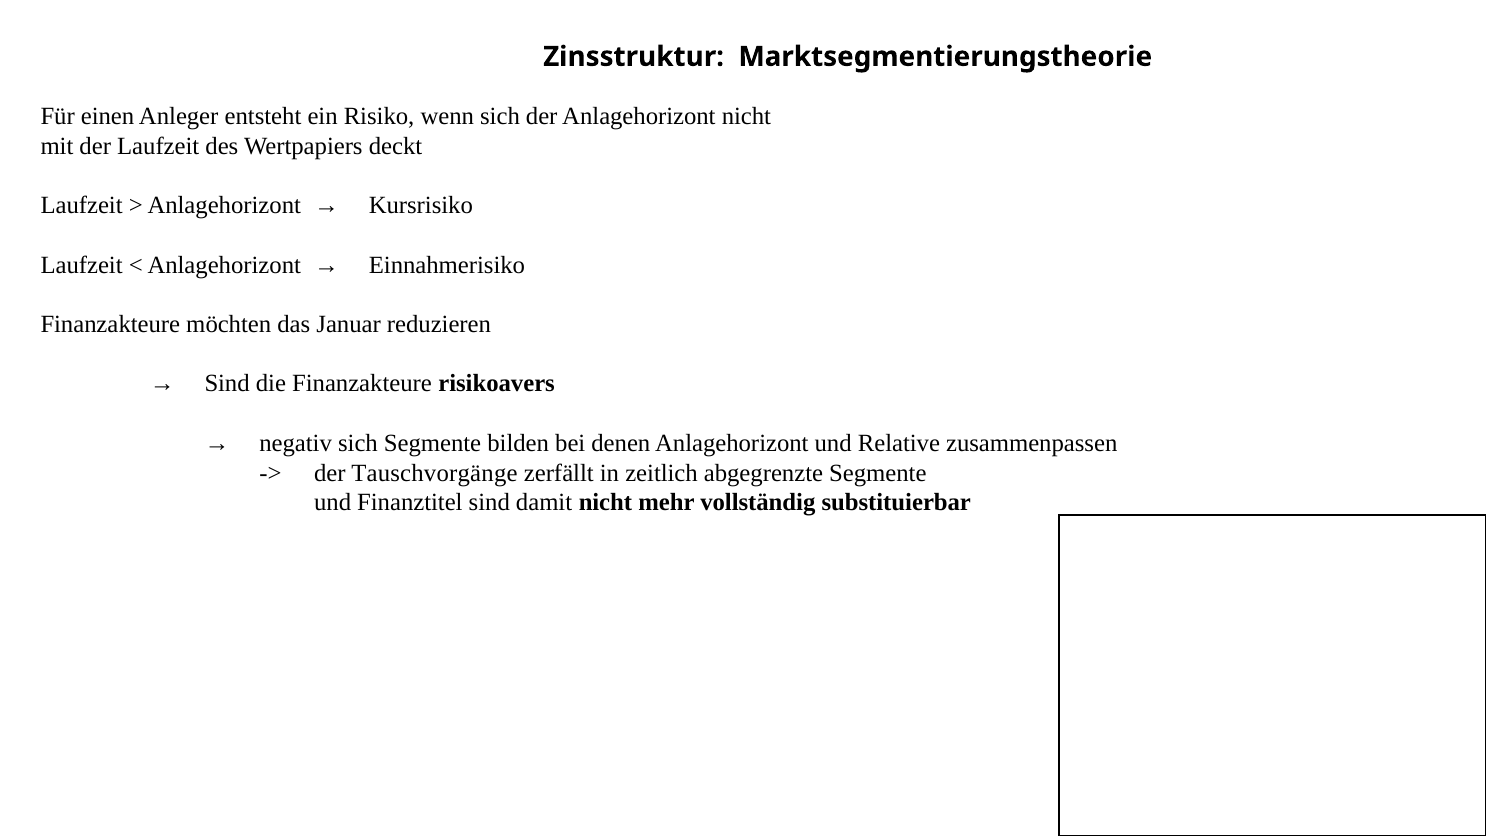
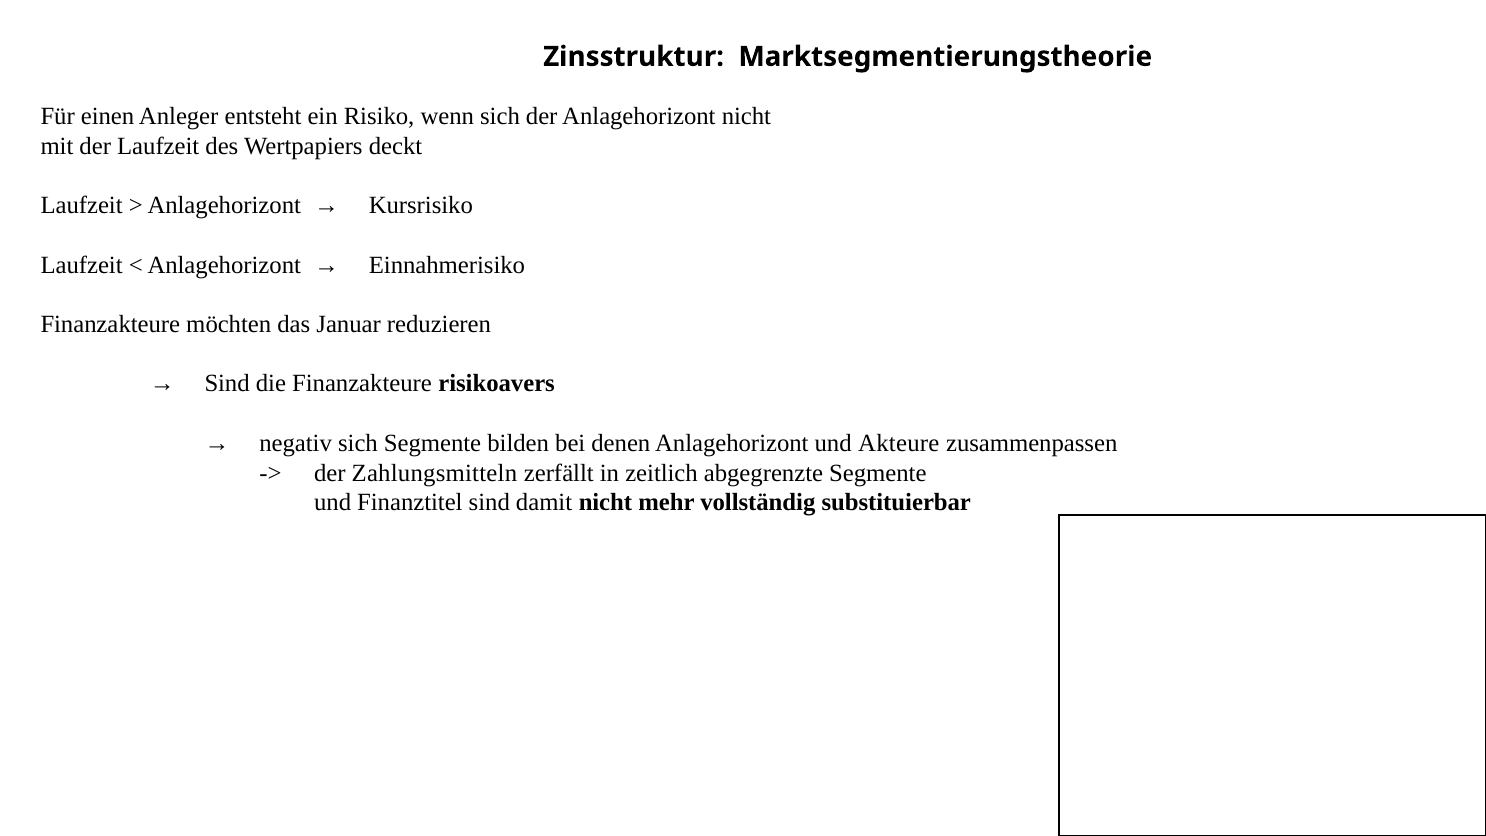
Relative: Relative -> Akteure (899, 443)
Tauschvorgänge: Tauschvorgänge -> Zahlungsmitteln (434, 473)
